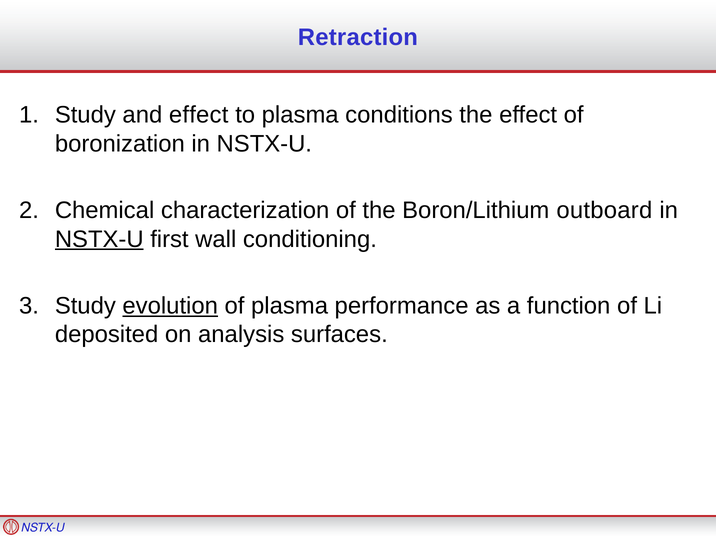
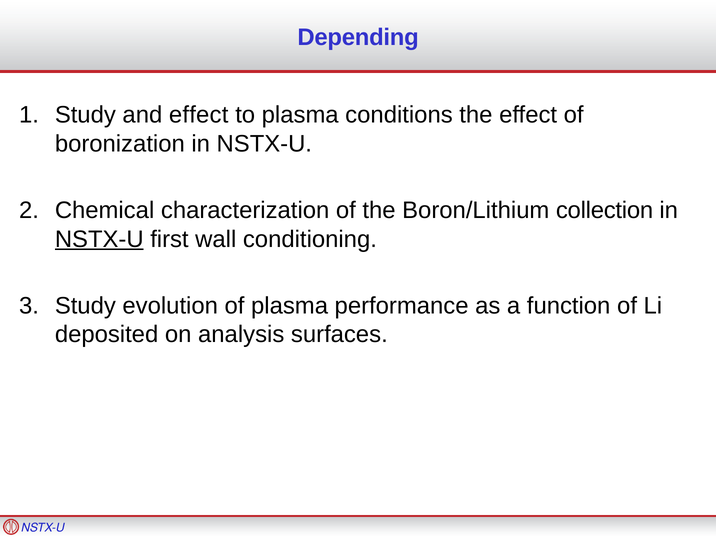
Retraction: Retraction -> Depending (358, 37)
outboard: outboard -> collection (605, 211)
evolution underline: present -> none (170, 306)
